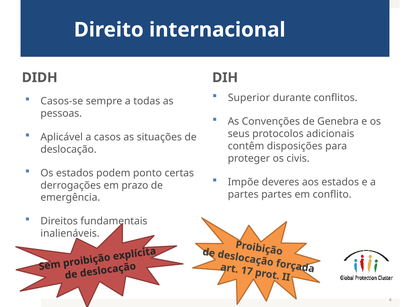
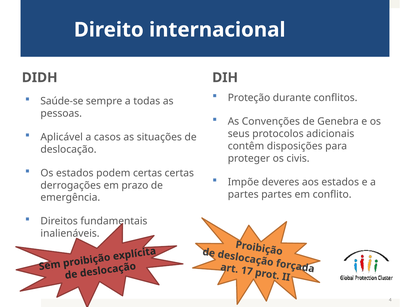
Superior: Superior -> Proteção (249, 98)
Casos-se: Casos-se -> Saúde-se (62, 101)
podem ponto: ponto -> certas (148, 173)
